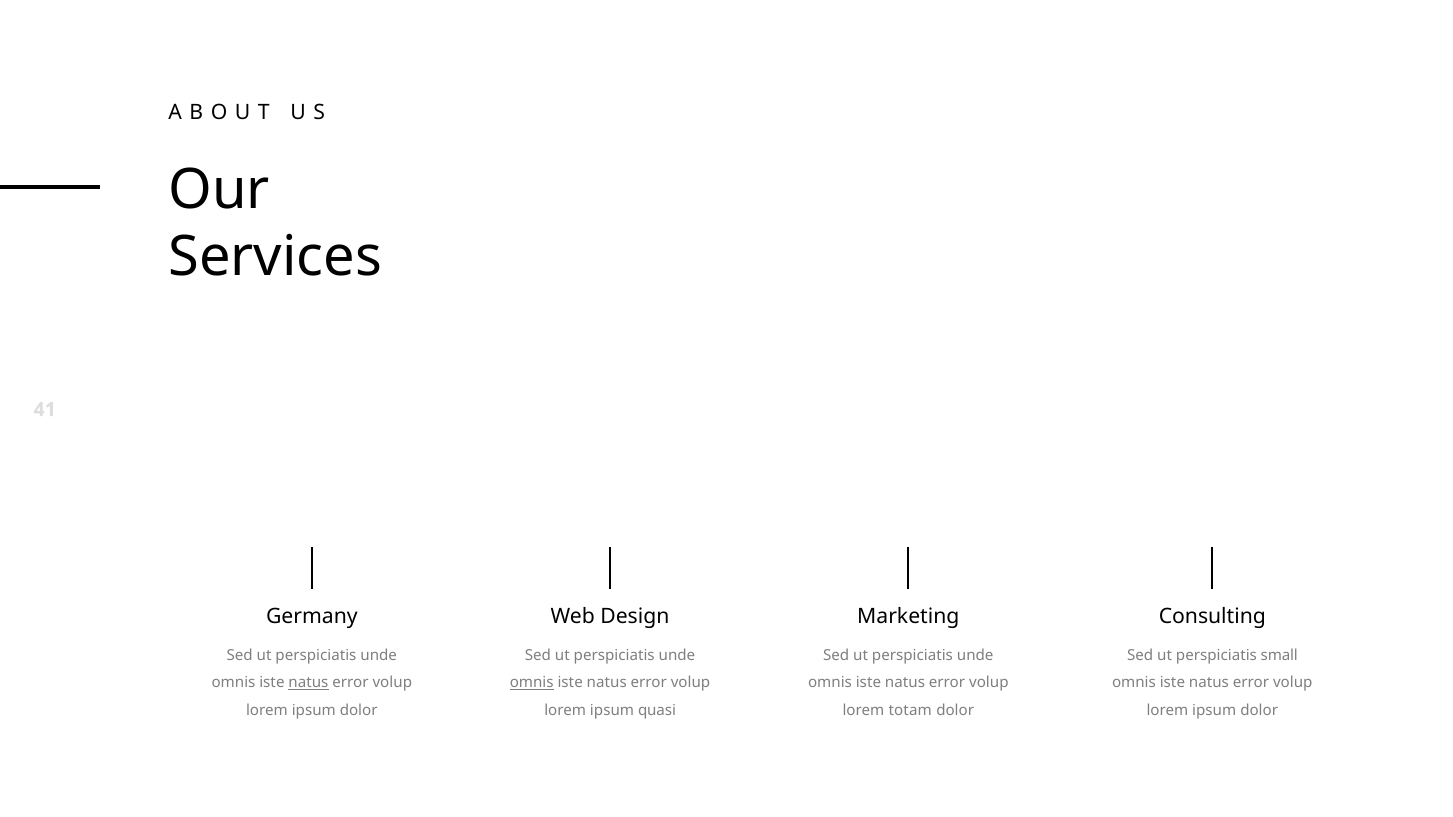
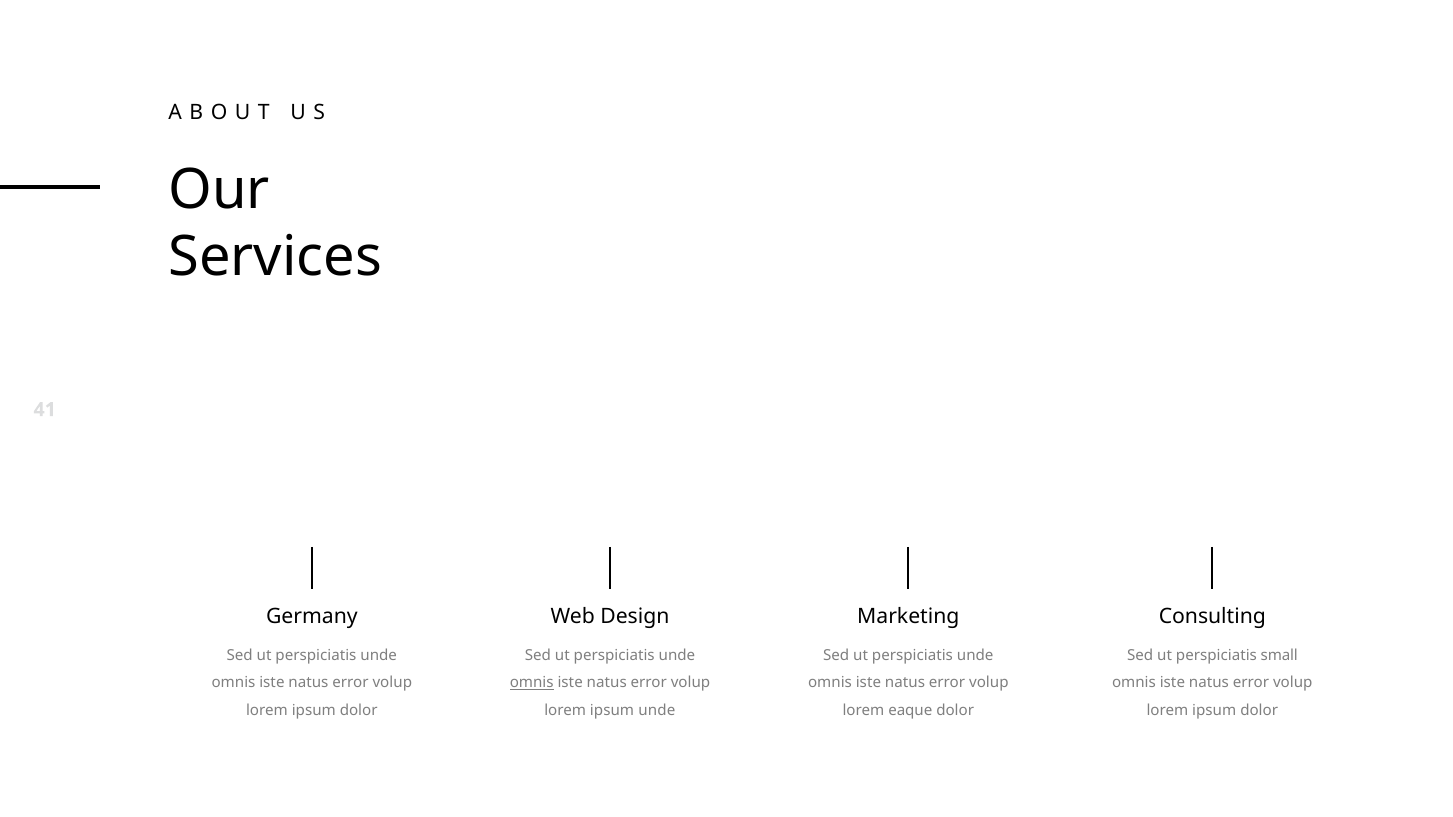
natus underline: present -> none (308, 683)
ipsum quasi: quasi -> unde (657, 710)
totam: totam -> eaque (910, 710)
